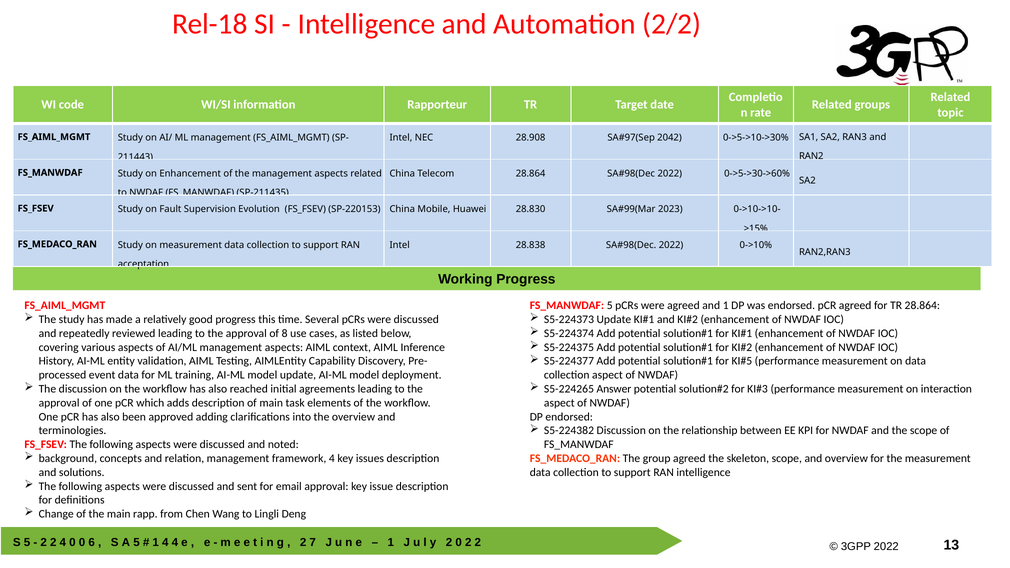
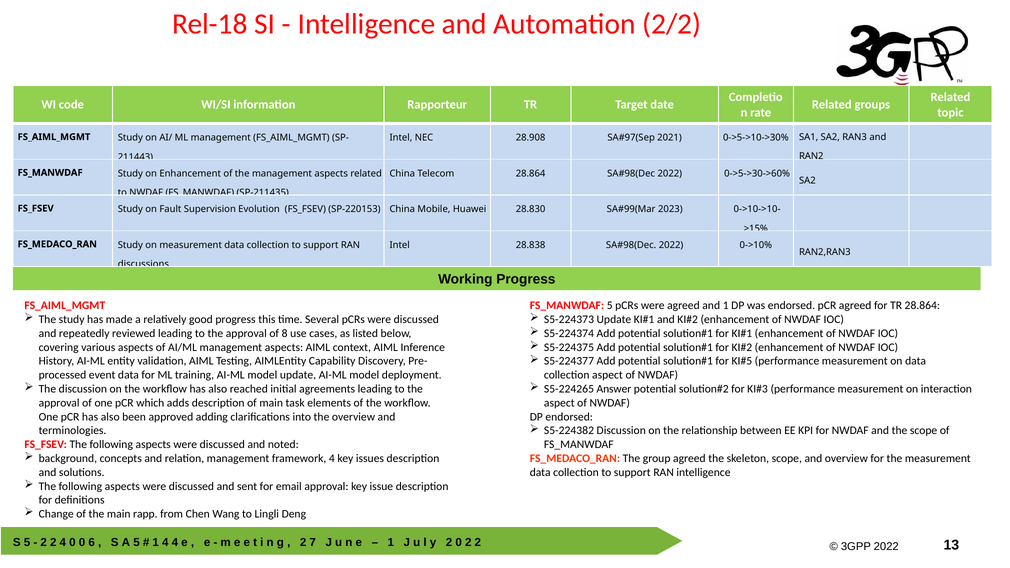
2042: 2042 -> 2021 (669, 138)
acceptation: acceptation -> discussions (143, 264)
